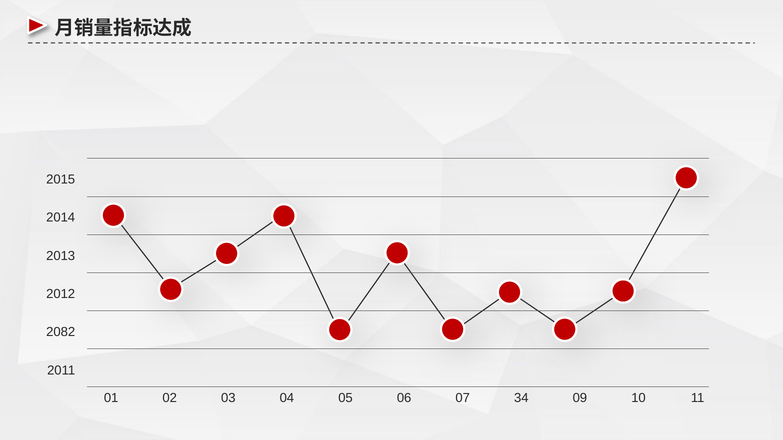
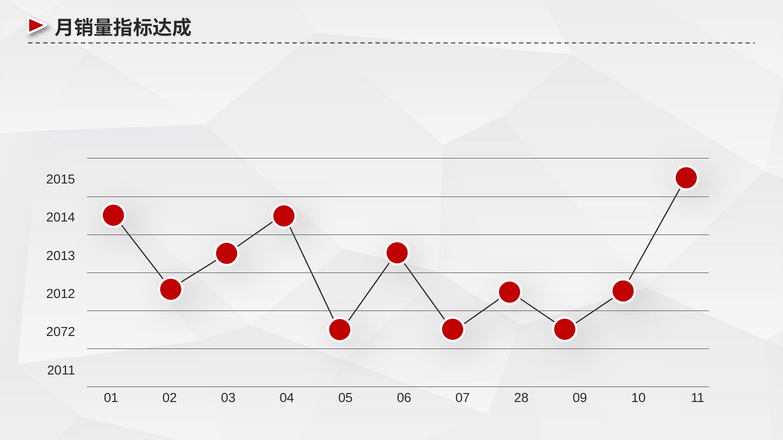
2082: 2082 -> 2072 (61, 332)
34: 34 -> 28 (521, 398)
